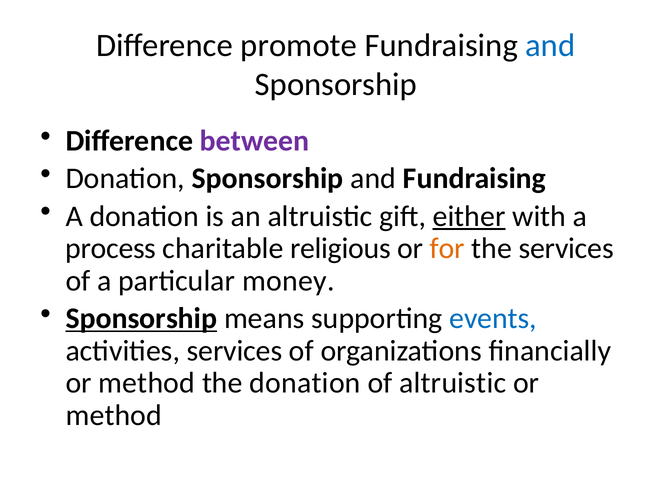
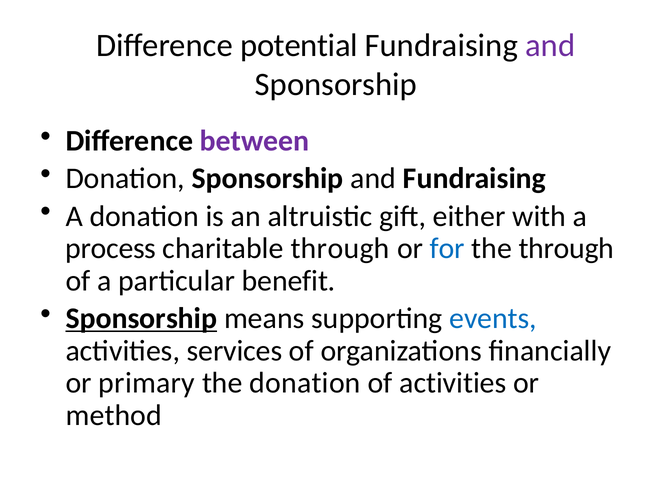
promote: promote -> potential (299, 45)
and colour: blue -> purple (550, 45)
either underline: present -> none (469, 216)
charitable religious: religious -> through (340, 249)
for colour: orange -> blue (447, 249)
the services: services -> through (566, 249)
money: money -> benefit (289, 281)
method: method -> primary (147, 383)
of altruistic: altruistic -> activities (453, 383)
